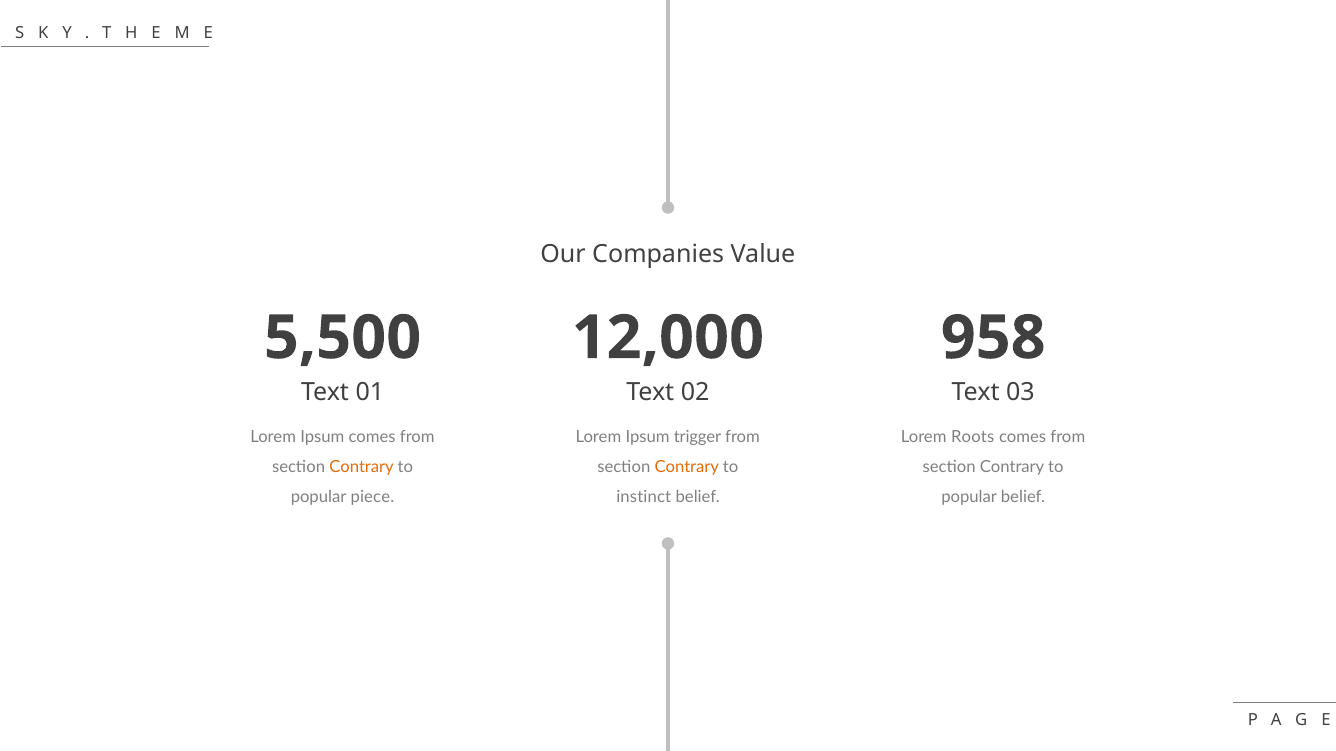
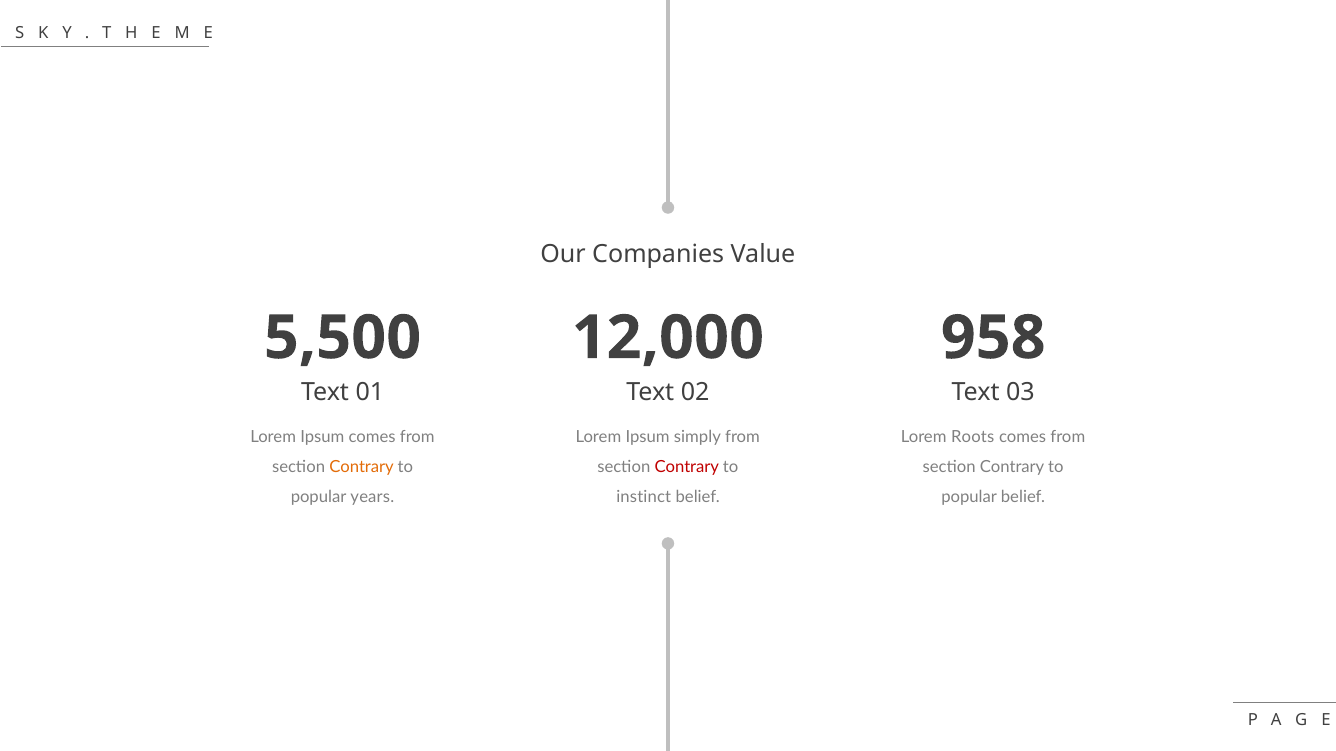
trigger: trigger -> simply (697, 437)
Contrary colour: orange -> red (687, 467)
piece: piece -> years (372, 497)
